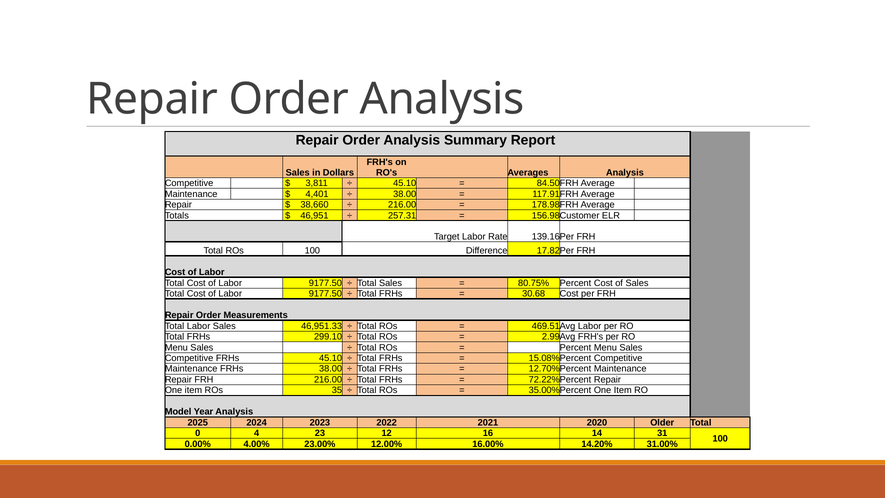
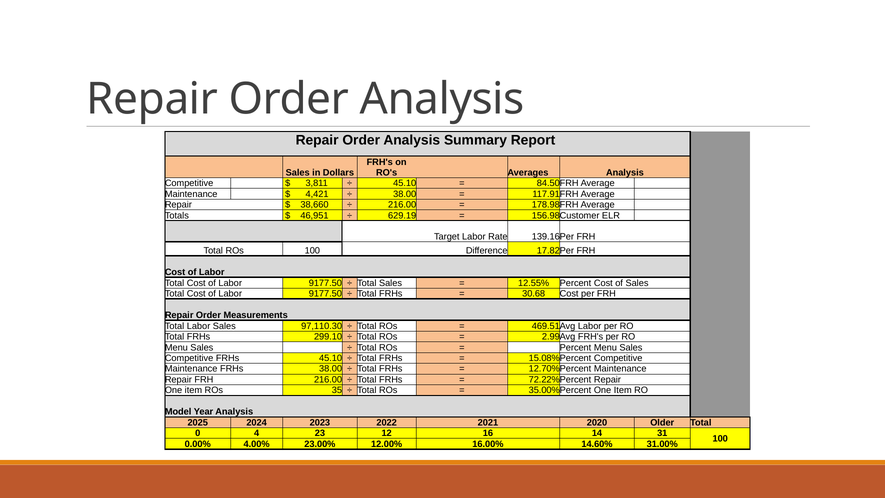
4,401: 4,401 -> 4,421 (317, 194)
257.31: 257.31 -> 629.19 (402, 215)
80.75%: 80.75% -> 12.55% (534, 283)
46,951.33: 46,951.33 -> 97,110.30 (322, 326)
14.20%: 14.20% -> 14.60% (597, 444)
